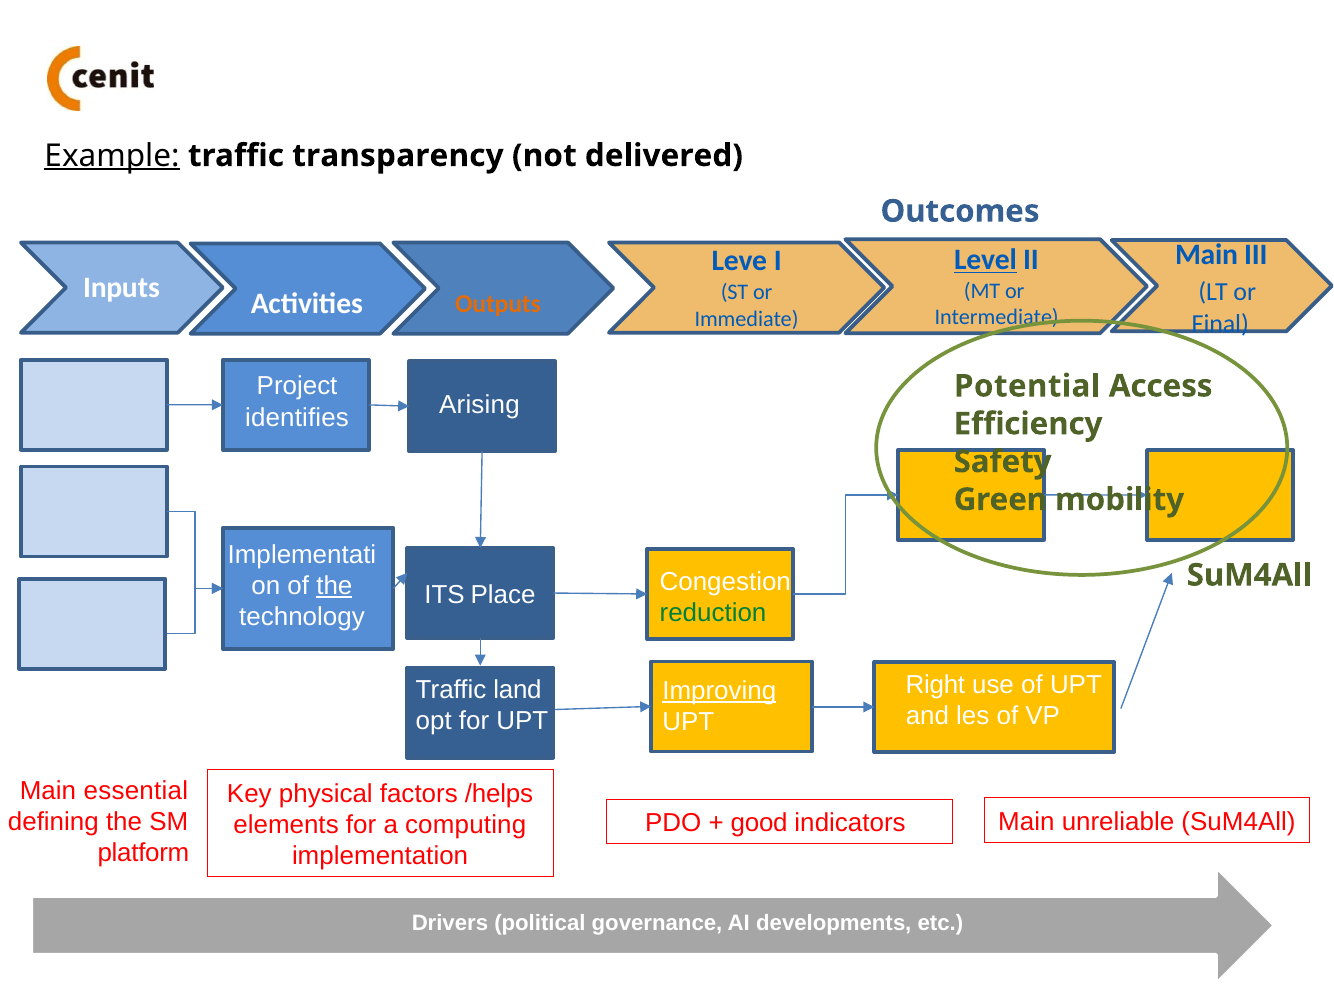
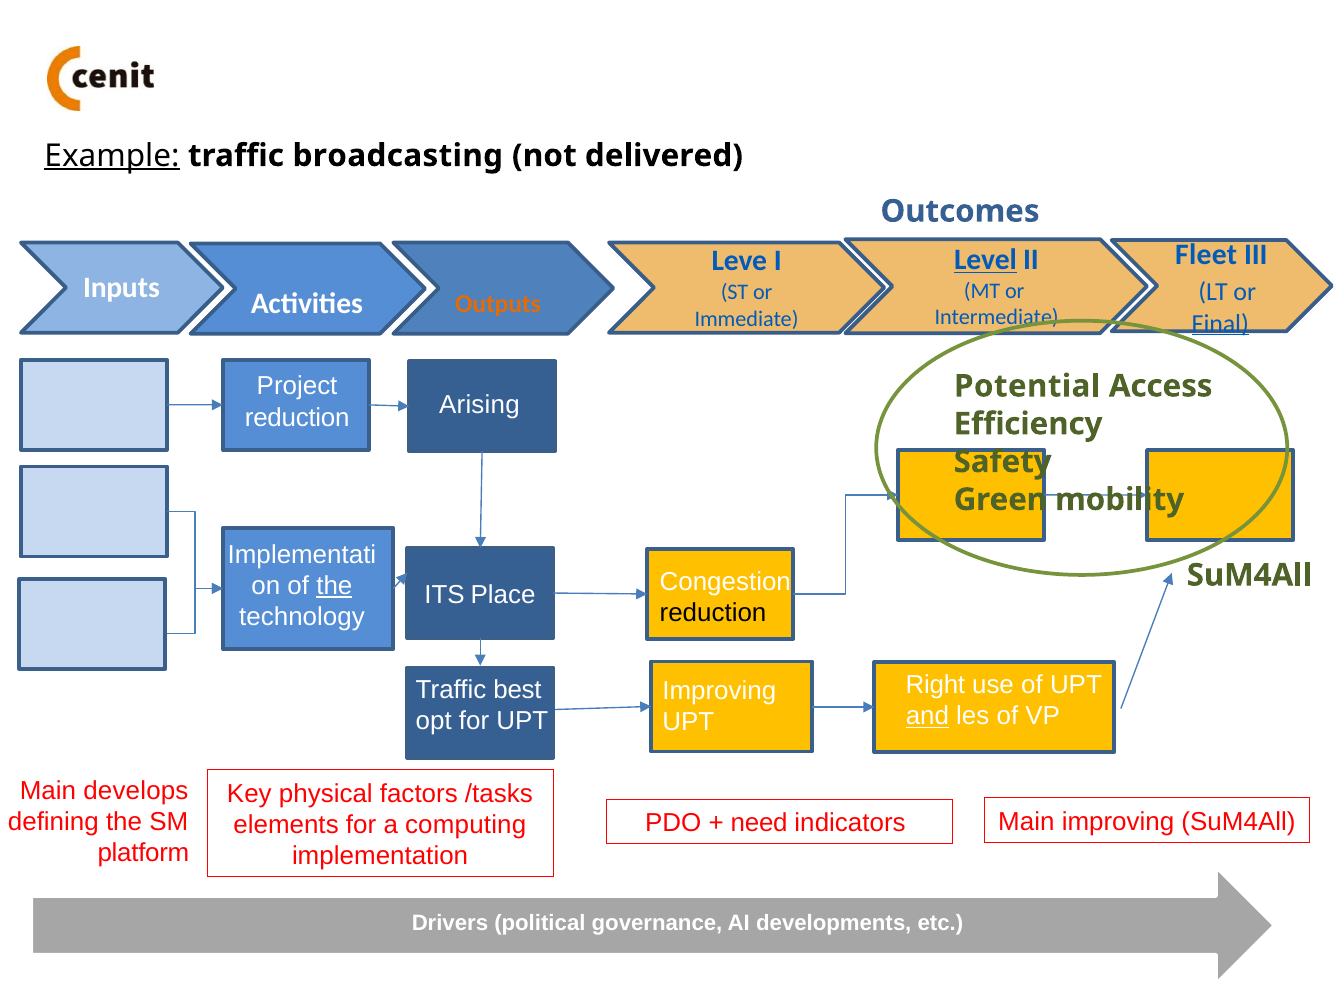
transparency: transparency -> broadcasting (398, 156)
Main: Main -> Fleet (1206, 255)
Final underline: none -> present (1220, 323)
identifies: identifies -> reduction (297, 417)
reduction colour: green -> black (713, 613)
land: land -> best (518, 689)
Improving underline: present -> none (719, 690)
and underline: none -> present (927, 716)
essential: essential -> develops (136, 790)
/helps: /helps -> /tasks (499, 793)
good: good -> need (759, 823)
Main unreliable: unreliable -> improving (1118, 822)
